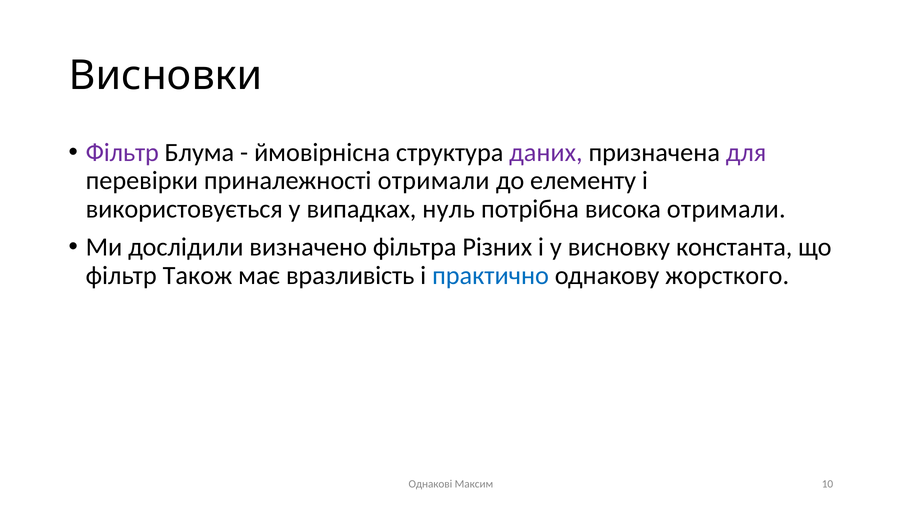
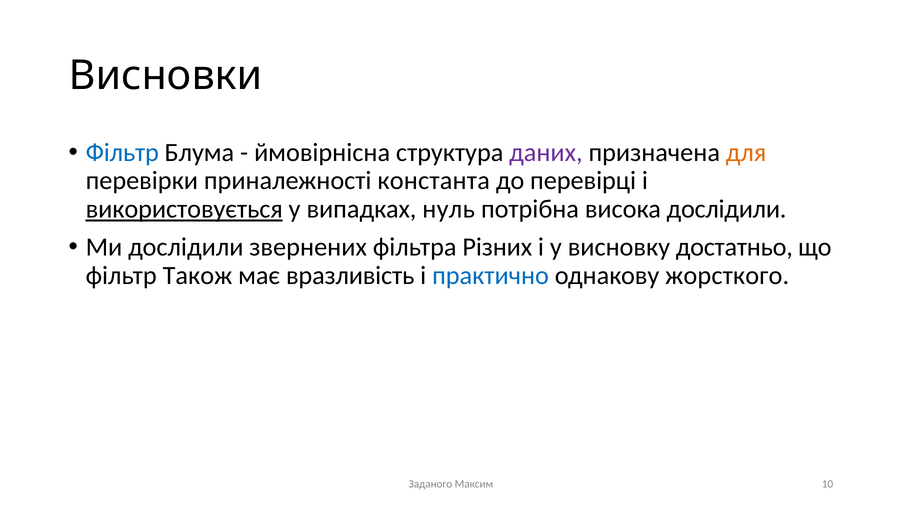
Фільтр colour: purple -> blue (122, 153)
для colour: purple -> orange (746, 153)
приналежності отримали: отримали -> константа (434, 181)
елементу: елементу -> перевірці (583, 181)
використовується underline: none -> present (184, 209)
висока отримали: отримали -> дослідили (727, 209)
визначено: визначено -> звернених (308, 247)
константа: константа -> достатньо (734, 247)
Однакові: Однакові -> Заданого (430, 484)
